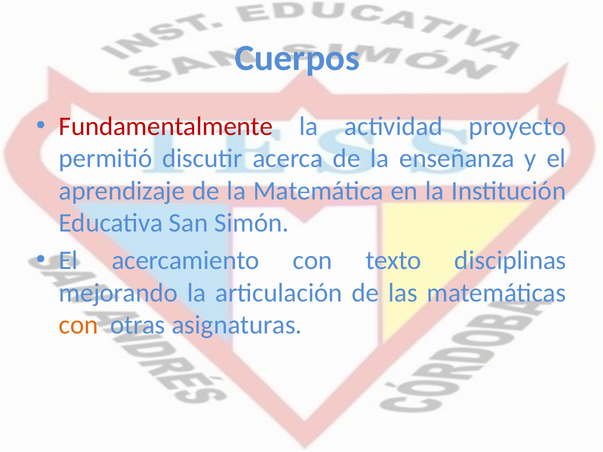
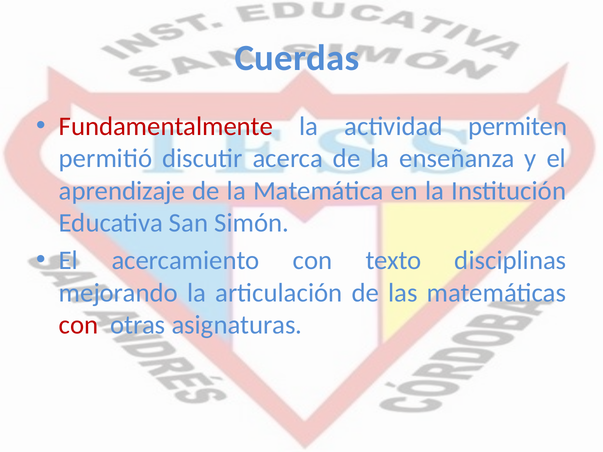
Cuerpos: Cuerpos -> Cuerdas (297, 58)
proyecto: proyecto -> permiten (518, 127)
con colour: orange -> red (78, 325)
